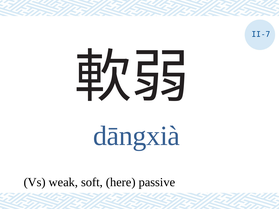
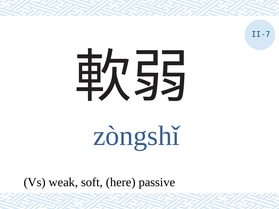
dāngxià: dāngxià -> zòngshǐ (136, 136)
